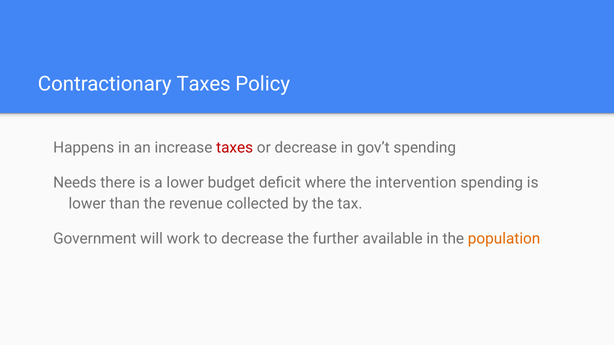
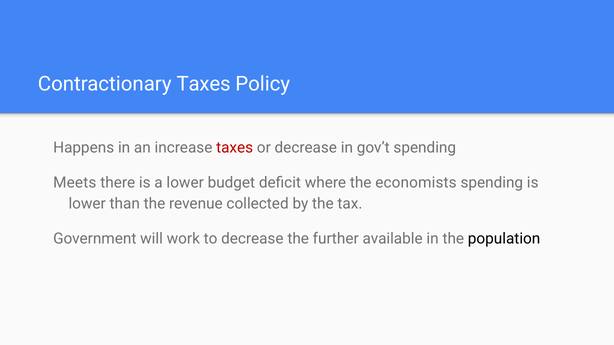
Needs: Needs -> Meets (75, 183)
intervention: intervention -> economists (416, 183)
population colour: orange -> black (504, 239)
